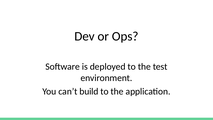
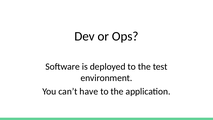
build: build -> have (89, 91)
